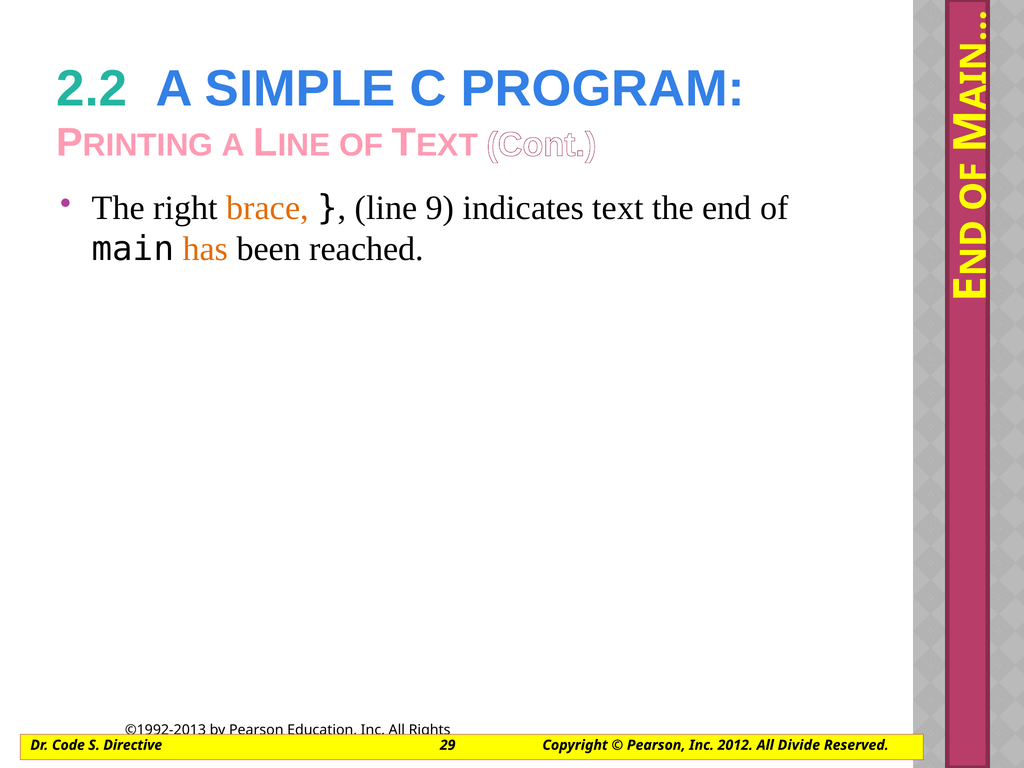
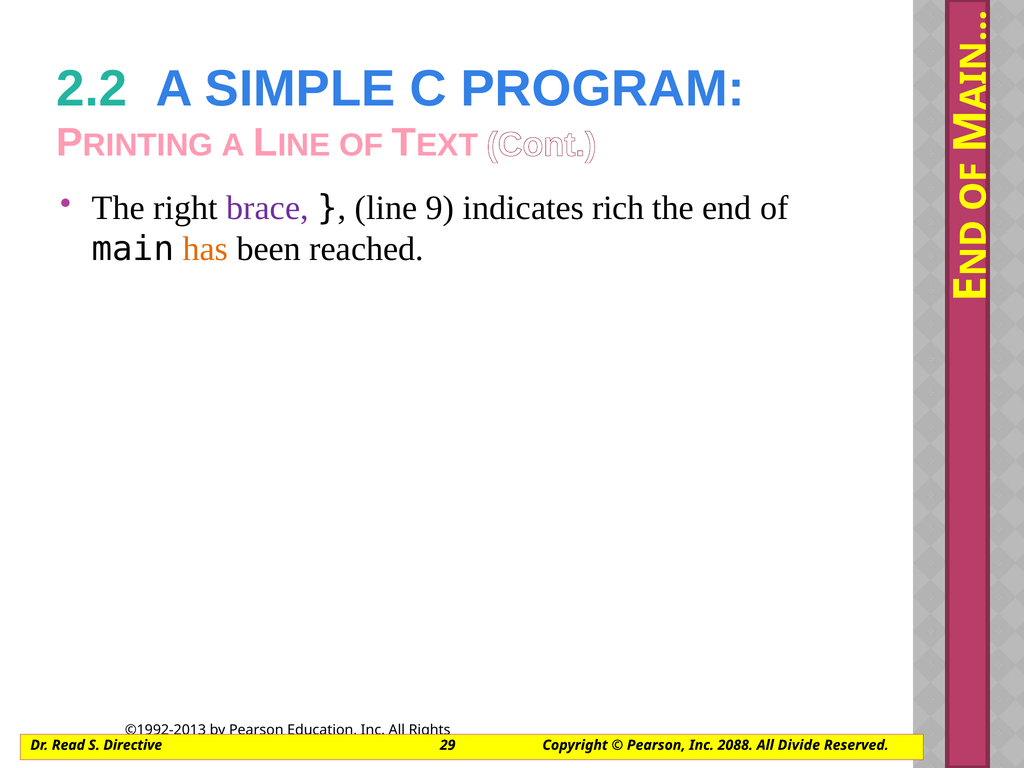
brace colour: orange -> purple (268, 208)
text: text -> rich (618, 208)
Code: Code -> Read (68, 745)
2012: 2012 -> 2088 (735, 745)
